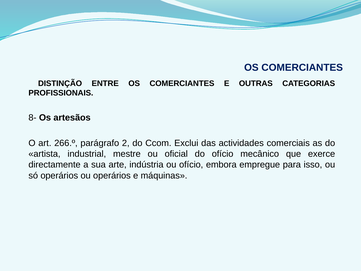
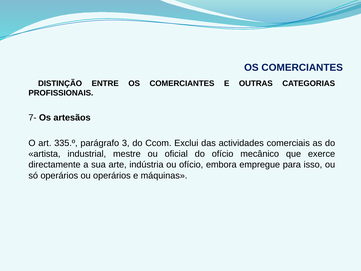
8-: 8- -> 7- (32, 118)
266.º: 266.º -> 335.º (66, 143)
2: 2 -> 3 (126, 143)
